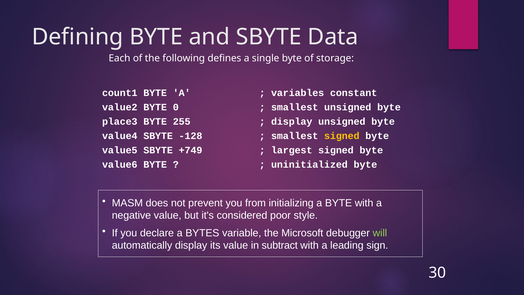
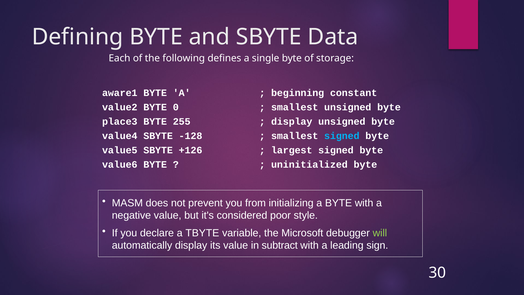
count1: count1 -> aware1 (120, 93)
variables: variables -> beginning (298, 93)
signed colour: yellow -> light blue (342, 136)
+749: +749 -> +126 (191, 150)
BYTES: BYTES -> TBYTE (202, 233)
